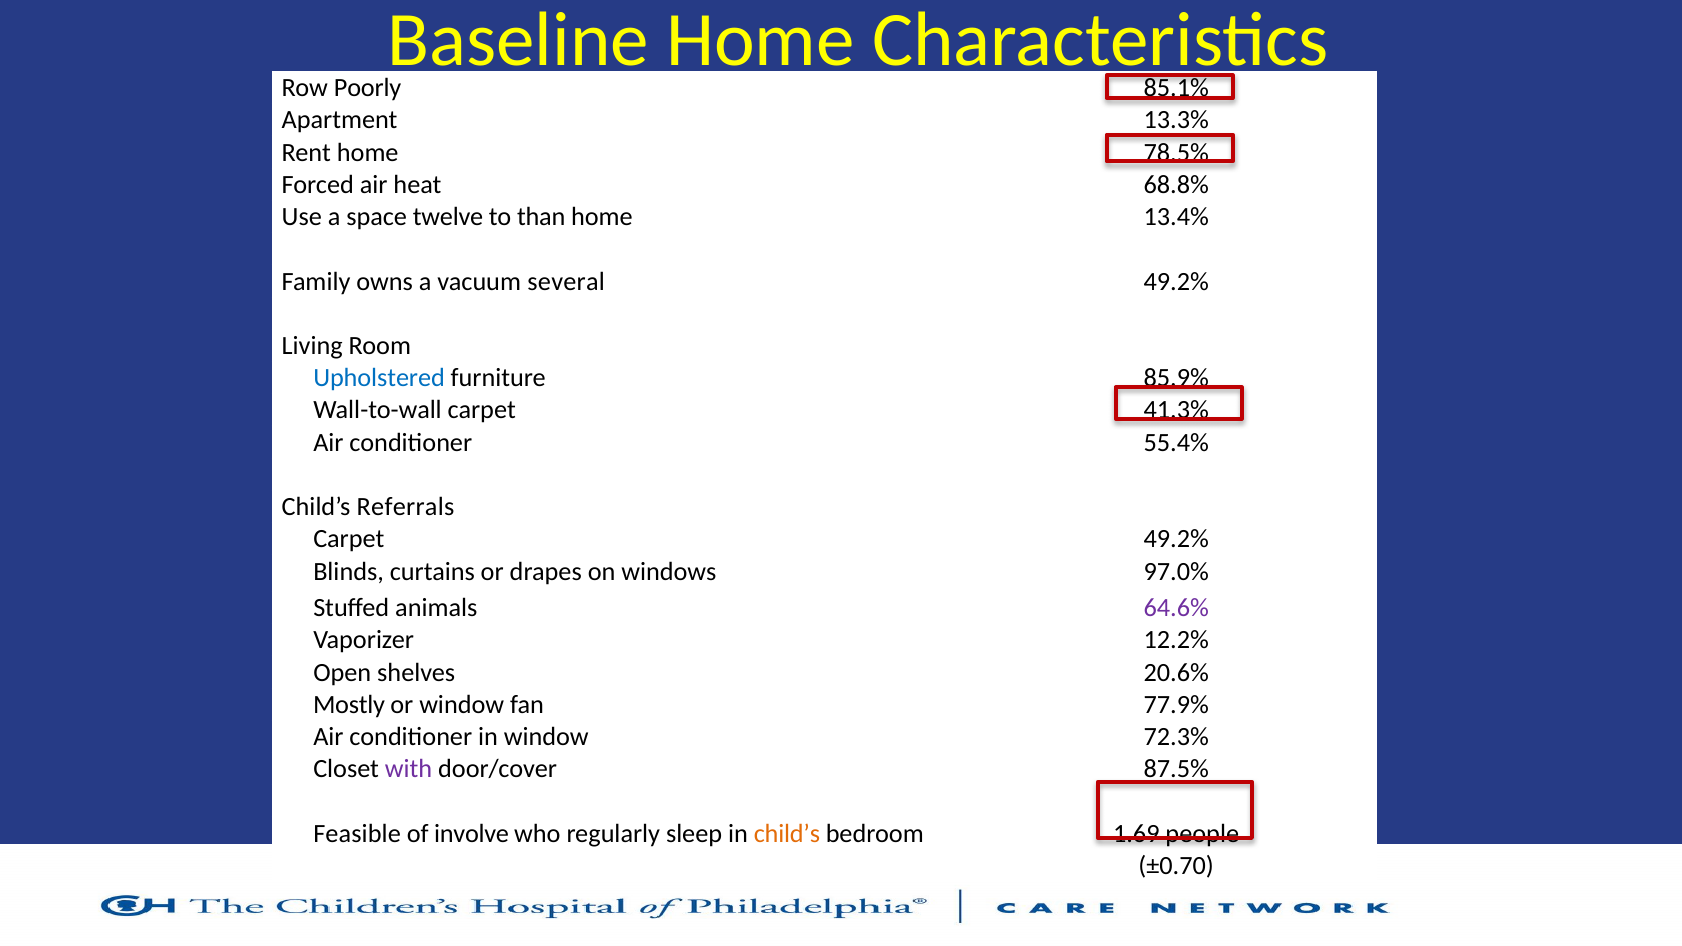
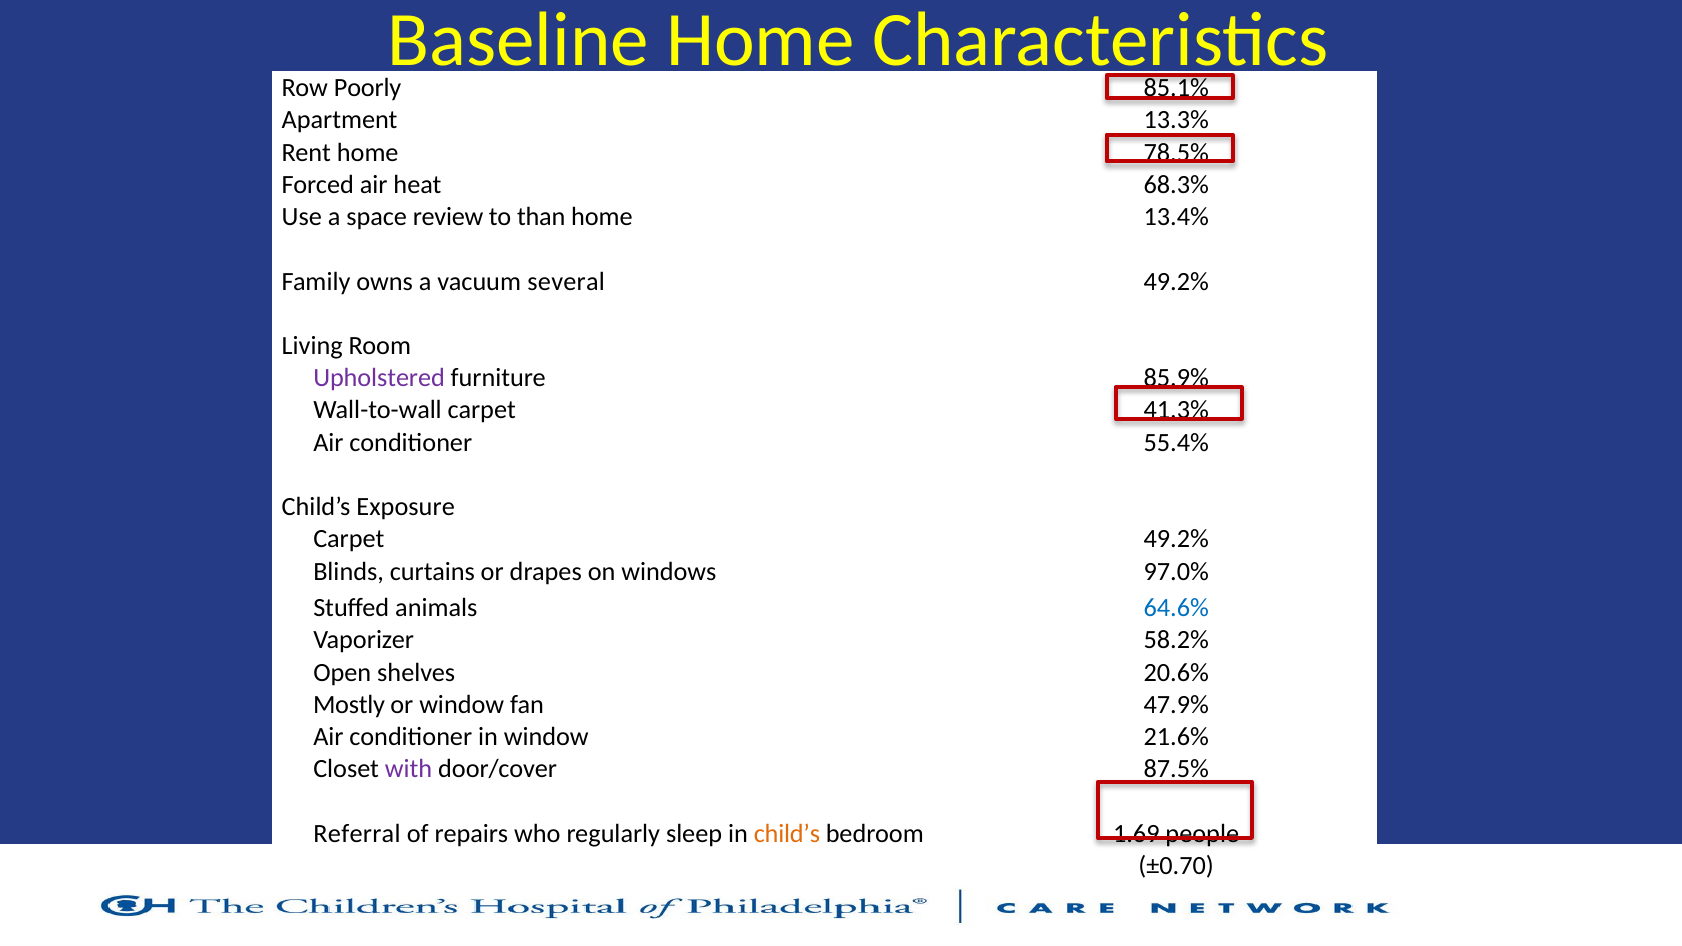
68.8%: 68.8% -> 68.3% (1176, 185)
twelve: twelve -> review (448, 217)
Upholstered colour: blue -> purple (379, 378)
Referrals: Referrals -> Exposure (406, 507)
64.6% colour: purple -> blue (1176, 608)
12.2%: 12.2% -> 58.2% (1176, 640)
77.9%: 77.9% -> 47.9% (1176, 705)
72.3%: 72.3% -> 21.6% (1176, 737)
Feasible: Feasible -> Referral (357, 834)
involve: involve -> repairs (471, 834)
